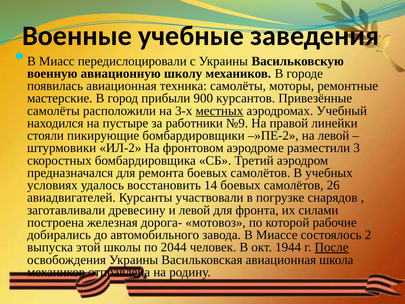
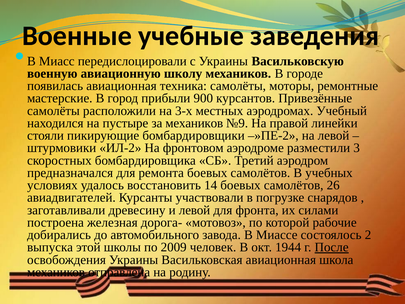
местных underline: present -> none (219, 111)
за работники: работники -> механиков (194, 123)
2044: 2044 -> 2009 (174, 247)
